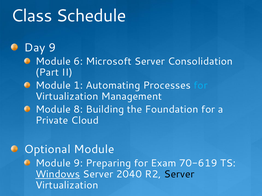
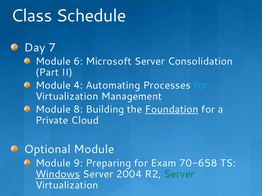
Day 9: 9 -> 7 (52, 48)
1: 1 -> 4 (78, 86)
Foundation underline: none -> present (172, 110)
70-619: 70-619 -> 70-658 (198, 164)
2040: 2040 -> 2004 (129, 175)
Server colour: black -> green (179, 175)
